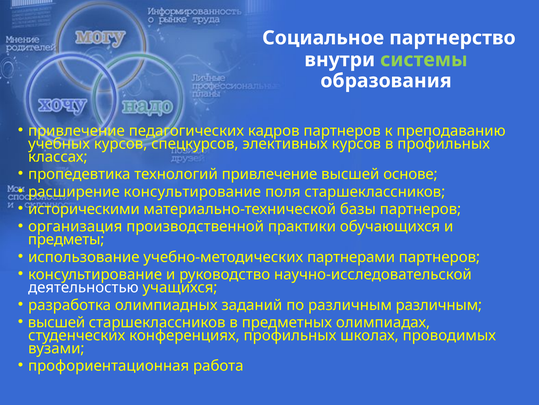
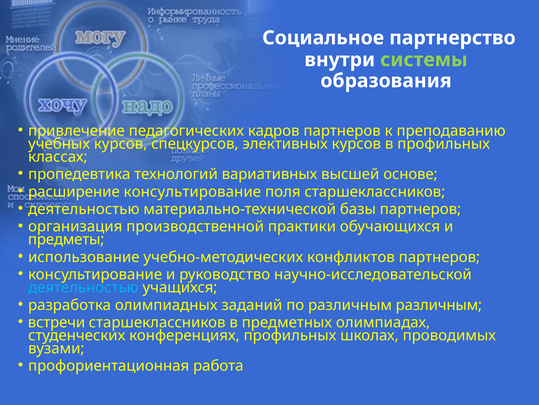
технологий привлечение: привлечение -> вариативных (269, 174)
историческими: историческими -> деятельностью (84, 209)
партнерами: партнерами -> конфликтов (351, 257)
деятельностью colour: white -> light blue (83, 287)
высшей: высшей -> встречи (57, 322)
